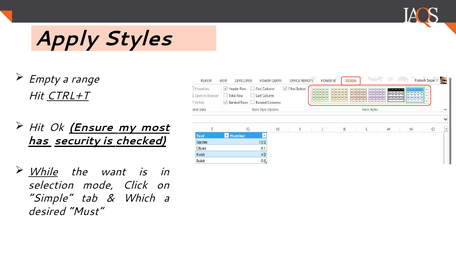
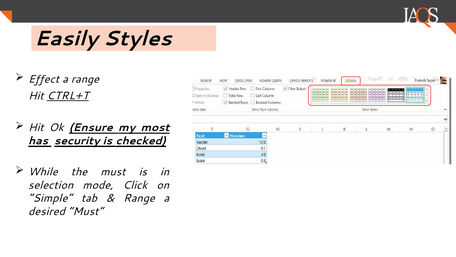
Apply: Apply -> Easily (66, 38)
Empty: Empty -> Effect (44, 79)
While underline: present -> none (43, 172)
the want: want -> must (113, 172)
Which: Which -> Range (139, 198)
